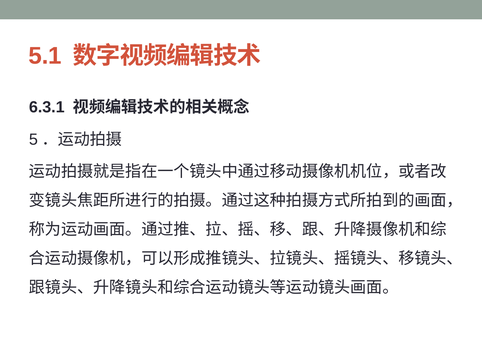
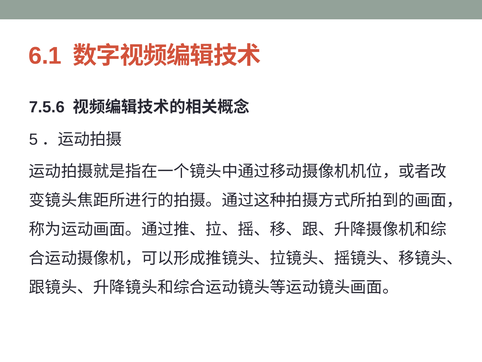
5.1: 5.1 -> 6.1 (45, 56)
6.3.1: 6.3.1 -> 7.5.6 (47, 107)
